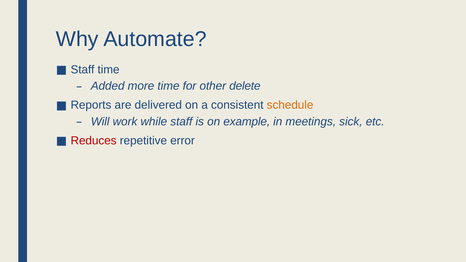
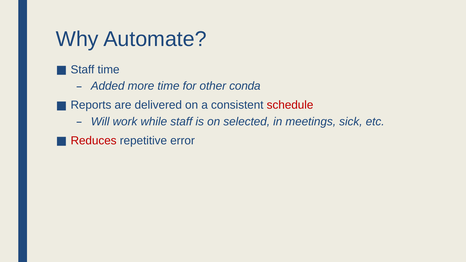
delete: delete -> conda (245, 86)
schedule colour: orange -> red (290, 105)
example: example -> selected (247, 122)
